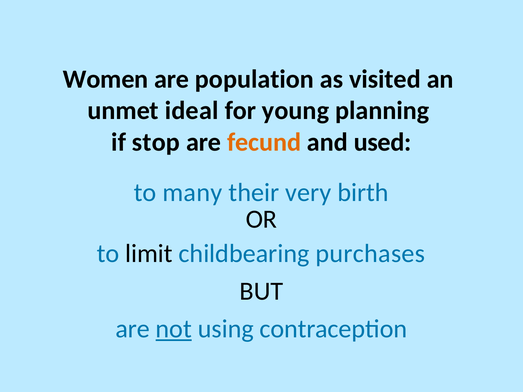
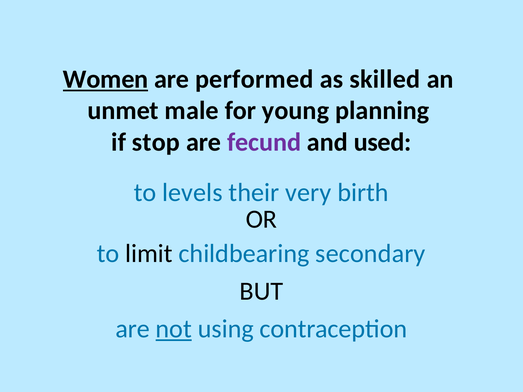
Women underline: none -> present (106, 79)
population: population -> performed (254, 79)
visited: visited -> skilled (385, 79)
ideal: ideal -> male (192, 111)
fecund colour: orange -> purple (264, 142)
many: many -> levels (192, 193)
purchases: purchases -> secondary (370, 254)
